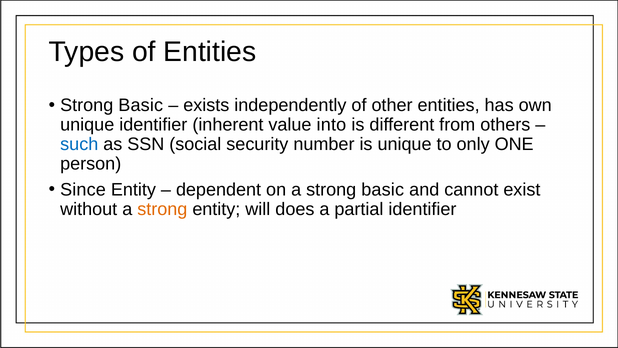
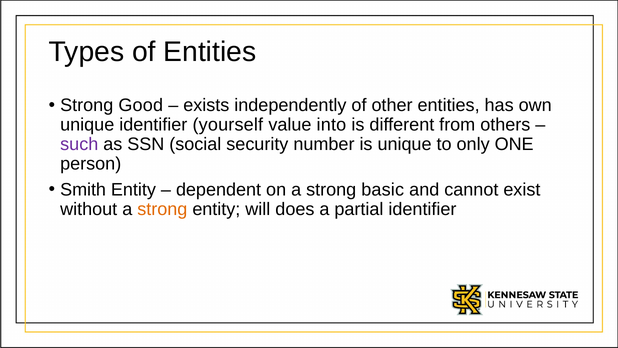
Basic: Basic -> Good (141, 105)
inherent: inherent -> yourself (228, 125)
such colour: blue -> purple (79, 144)
Since: Since -> Smith (83, 190)
